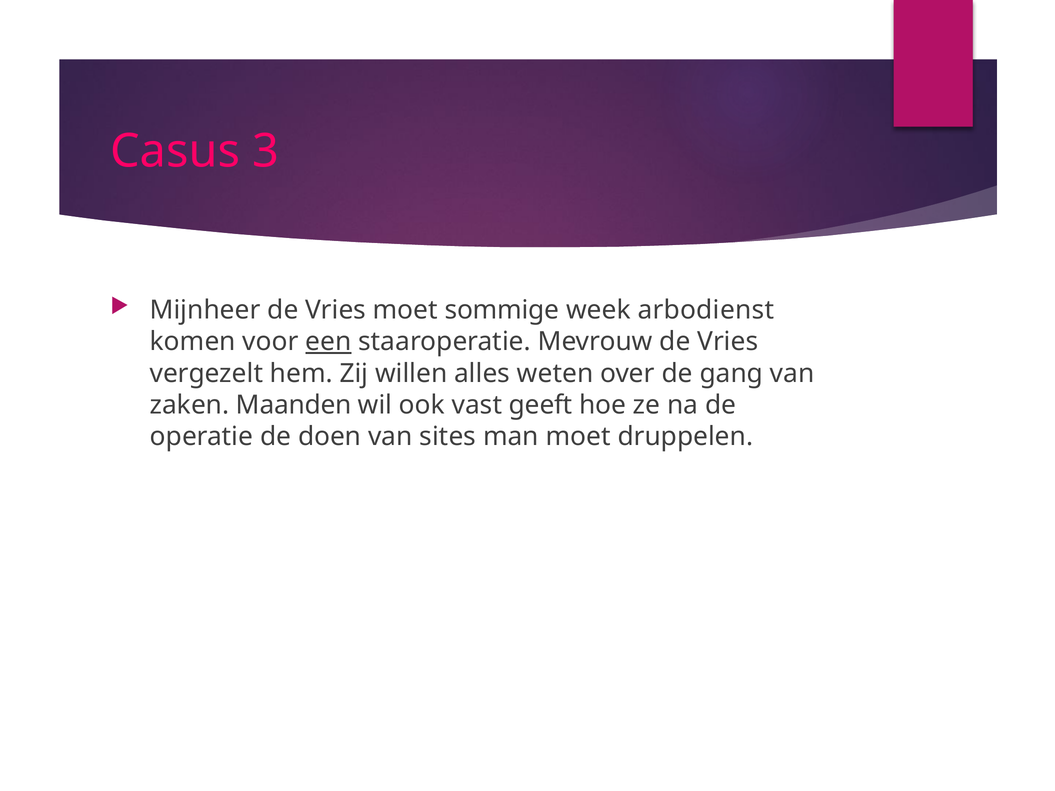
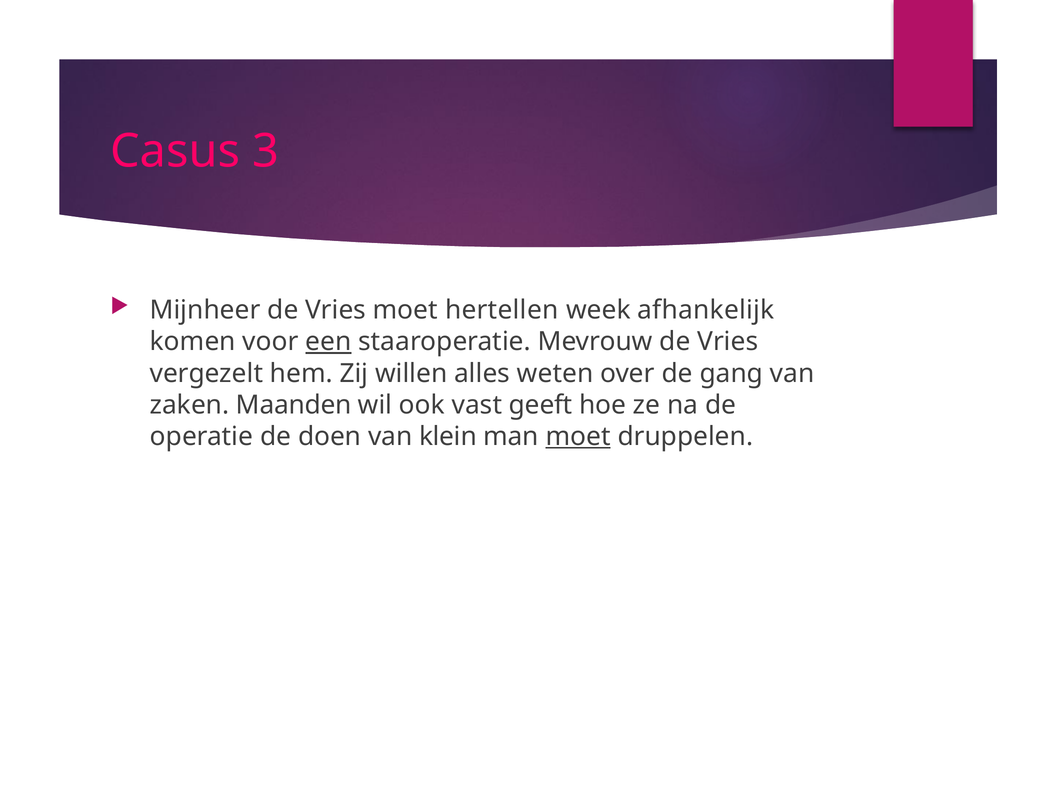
sommige: sommige -> hertellen (502, 310)
arbodienst: arbodienst -> afhankelijk (706, 310)
sites: sites -> klein (448, 437)
moet underline: none -> present (578, 437)
